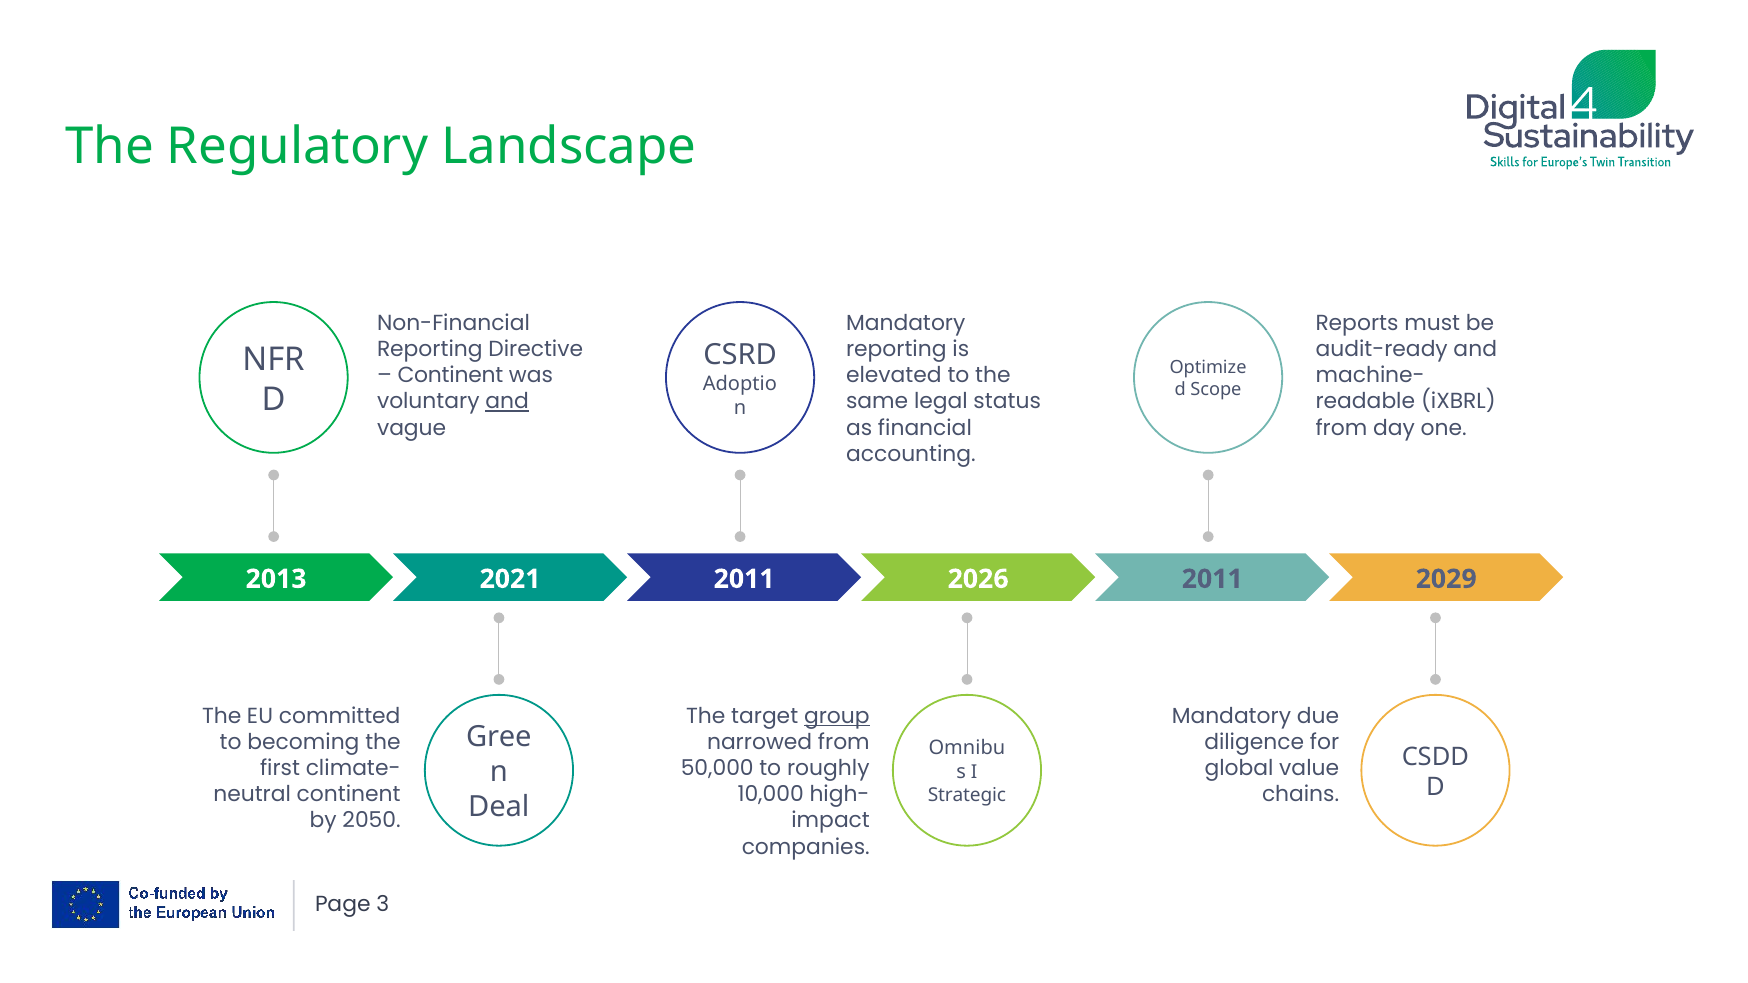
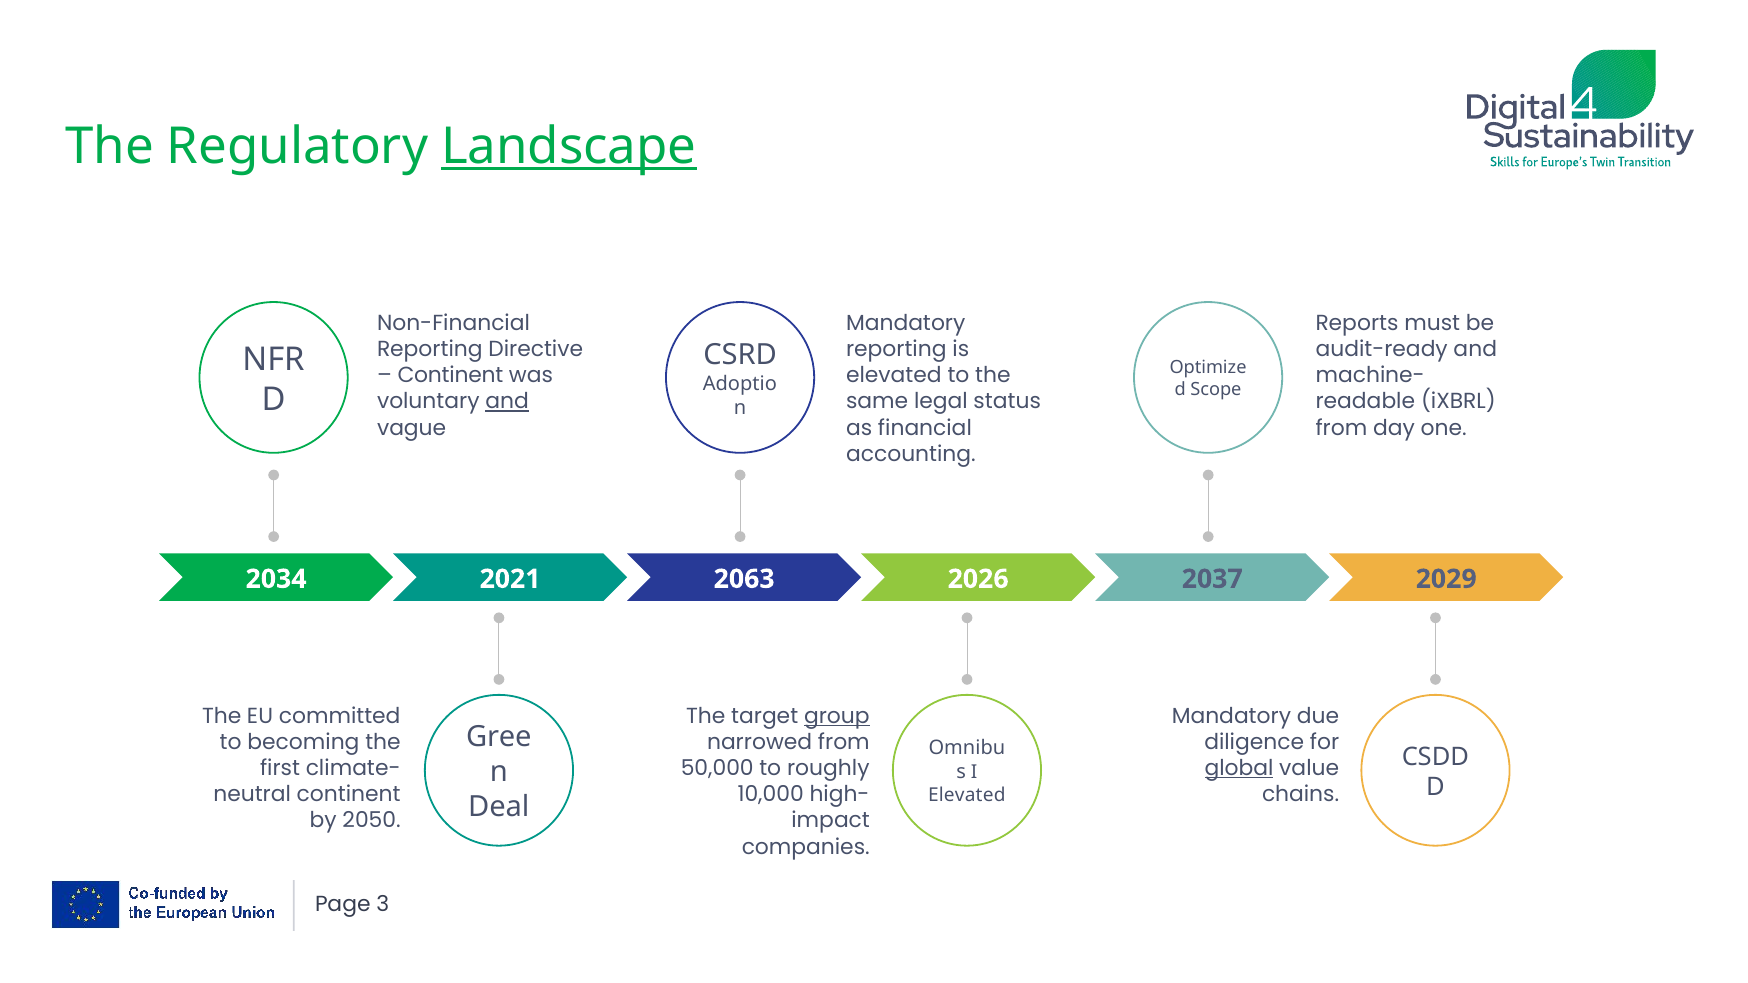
Landscape underline: none -> present (569, 147)
2013: 2013 -> 2034 (276, 579)
2021 2011: 2011 -> 2063 (744, 579)
2026 2011: 2011 -> 2037 (1212, 579)
global underline: none -> present (1239, 768)
Strategic: Strategic -> Elevated (967, 796)
